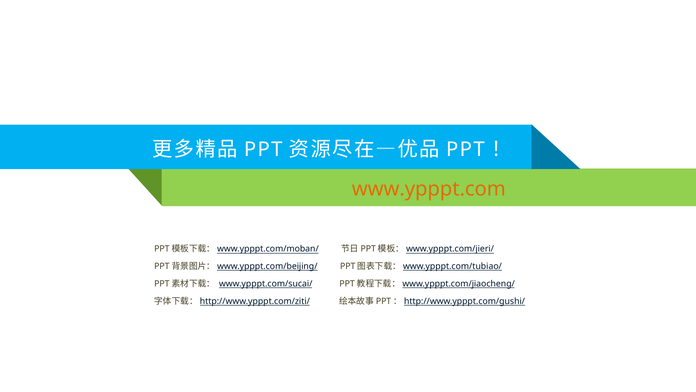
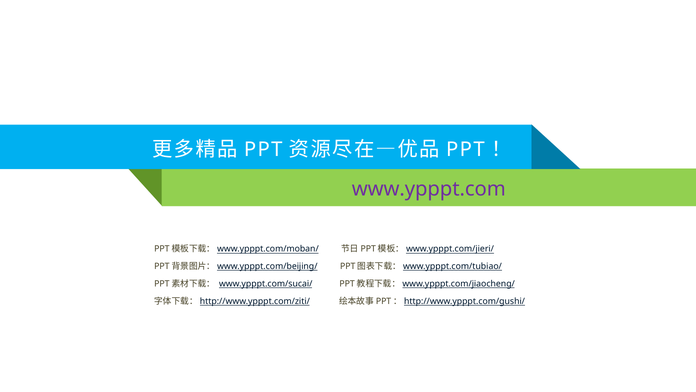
www.ypppt.com colour: orange -> purple (429, 189)
